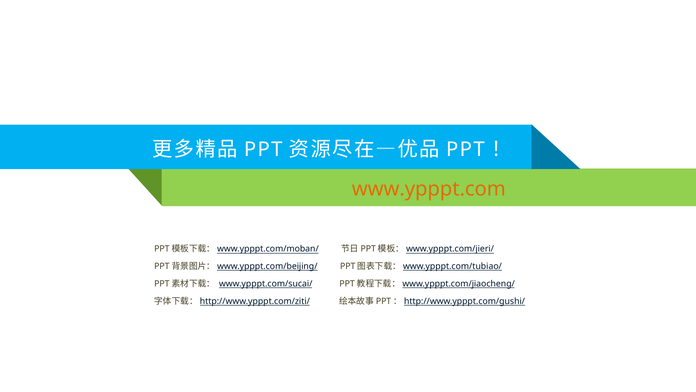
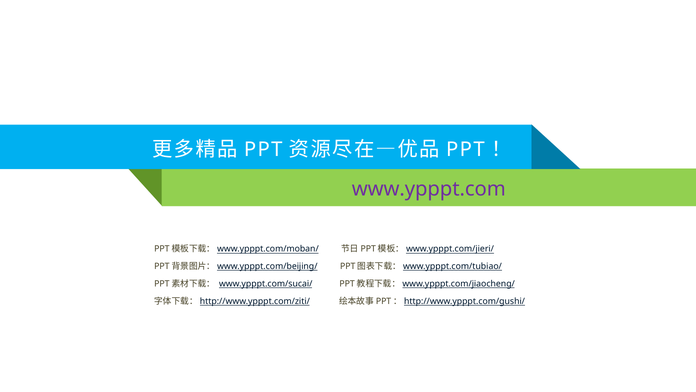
www.ypppt.com colour: orange -> purple (429, 189)
